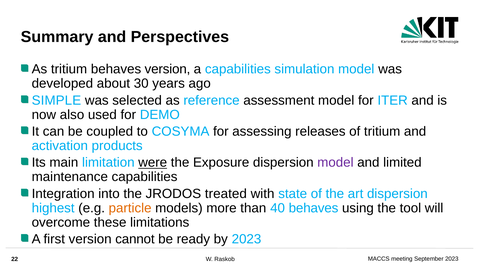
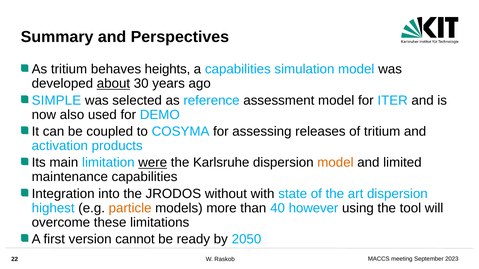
behaves version: version -> heights (167, 69)
about underline: none -> present (113, 84)
Exposure: Exposure -> Karlsruhe (221, 163)
model colour: purple -> orange (335, 163)
treated: treated -> without (226, 194)
40 behaves: behaves -> however (313, 208)
by 2023: 2023 -> 2050 (246, 240)
